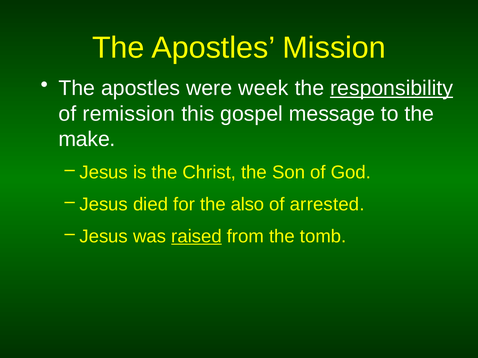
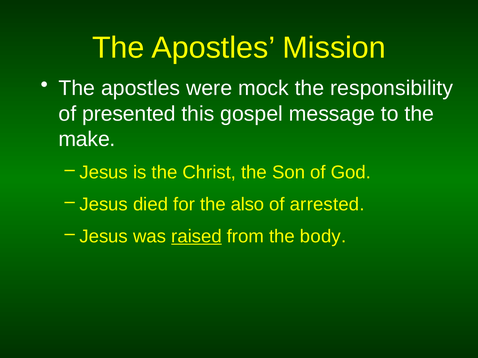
week: week -> mock (263, 88)
responsibility underline: present -> none (392, 88)
remission: remission -> presented (129, 114)
tomb: tomb -> body (323, 237)
